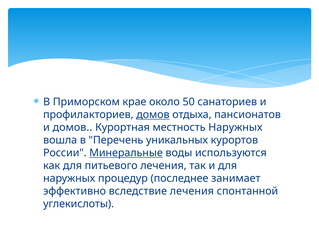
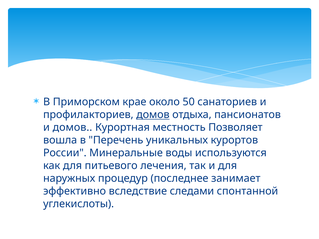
местность Наружных: Наружных -> Позволяет (235, 128)
Минеральные underline: present -> none (126, 153)
вследствие лечения: лечения -> следами (192, 191)
